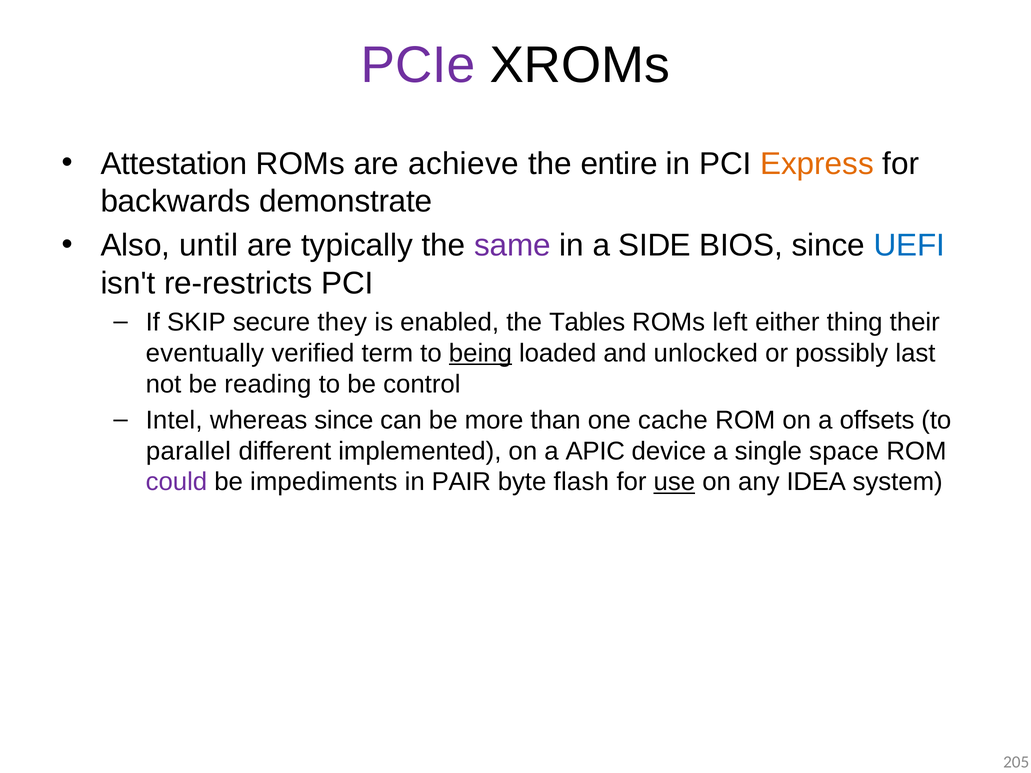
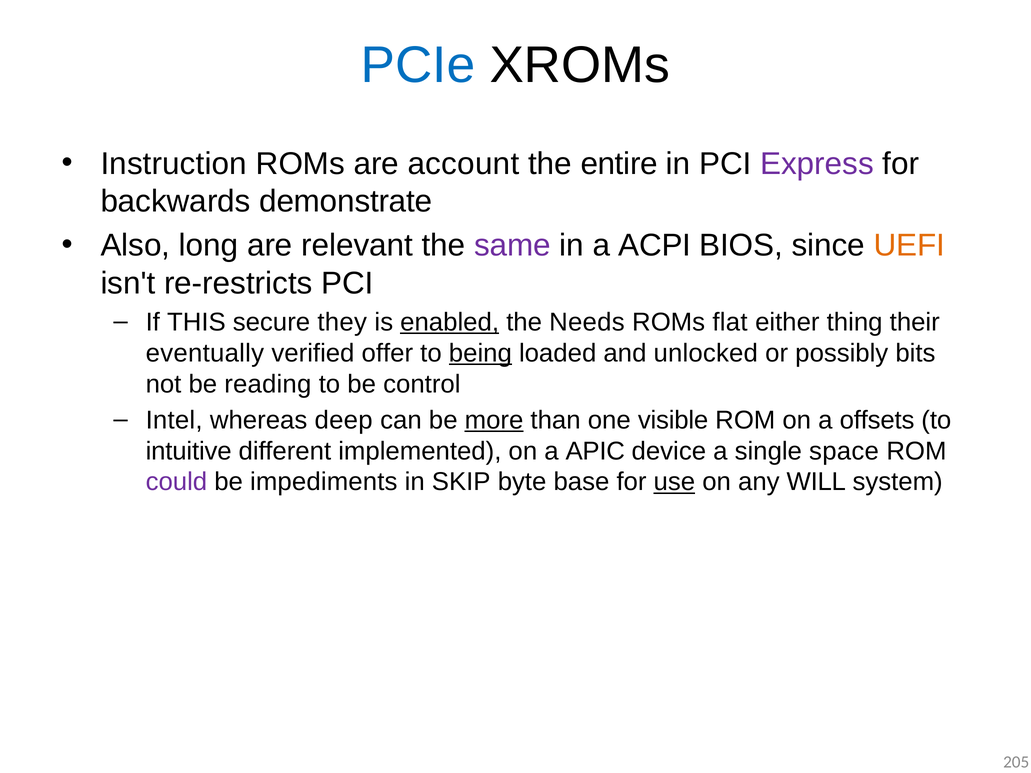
PCIe colour: purple -> blue (418, 65)
Attestation: Attestation -> Instruction (174, 164)
achieve: achieve -> account (463, 164)
Express colour: orange -> purple (817, 164)
until: until -> long (209, 245)
typically: typically -> relevant (357, 245)
SIDE: SIDE -> ACPI (655, 245)
UEFI colour: blue -> orange (909, 245)
SKIP: SKIP -> THIS (196, 322)
enabled underline: none -> present (450, 322)
Tables: Tables -> Needs (587, 322)
left: left -> flat (730, 322)
term: term -> offer (387, 353)
last: last -> bits (915, 353)
whereas since: since -> deep (344, 420)
more underline: none -> present (494, 420)
cache: cache -> visible (673, 420)
parallel: parallel -> intuitive (189, 451)
PAIR: PAIR -> SKIP (461, 482)
flash: flash -> base (581, 482)
IDEA: IDEA -> WILL (816, 482)
